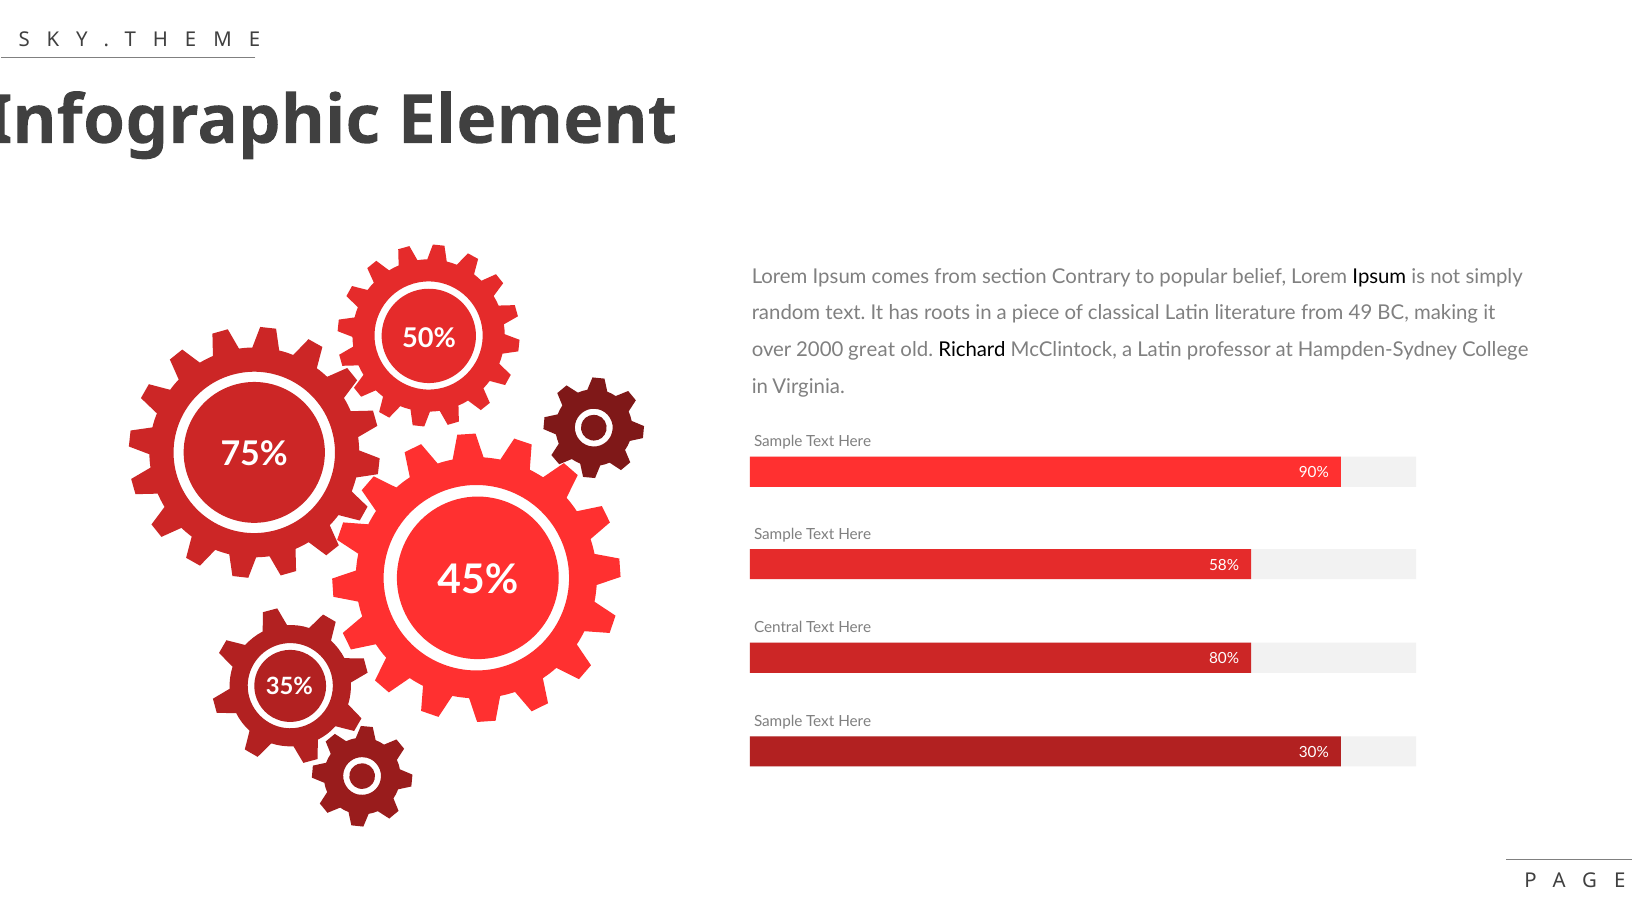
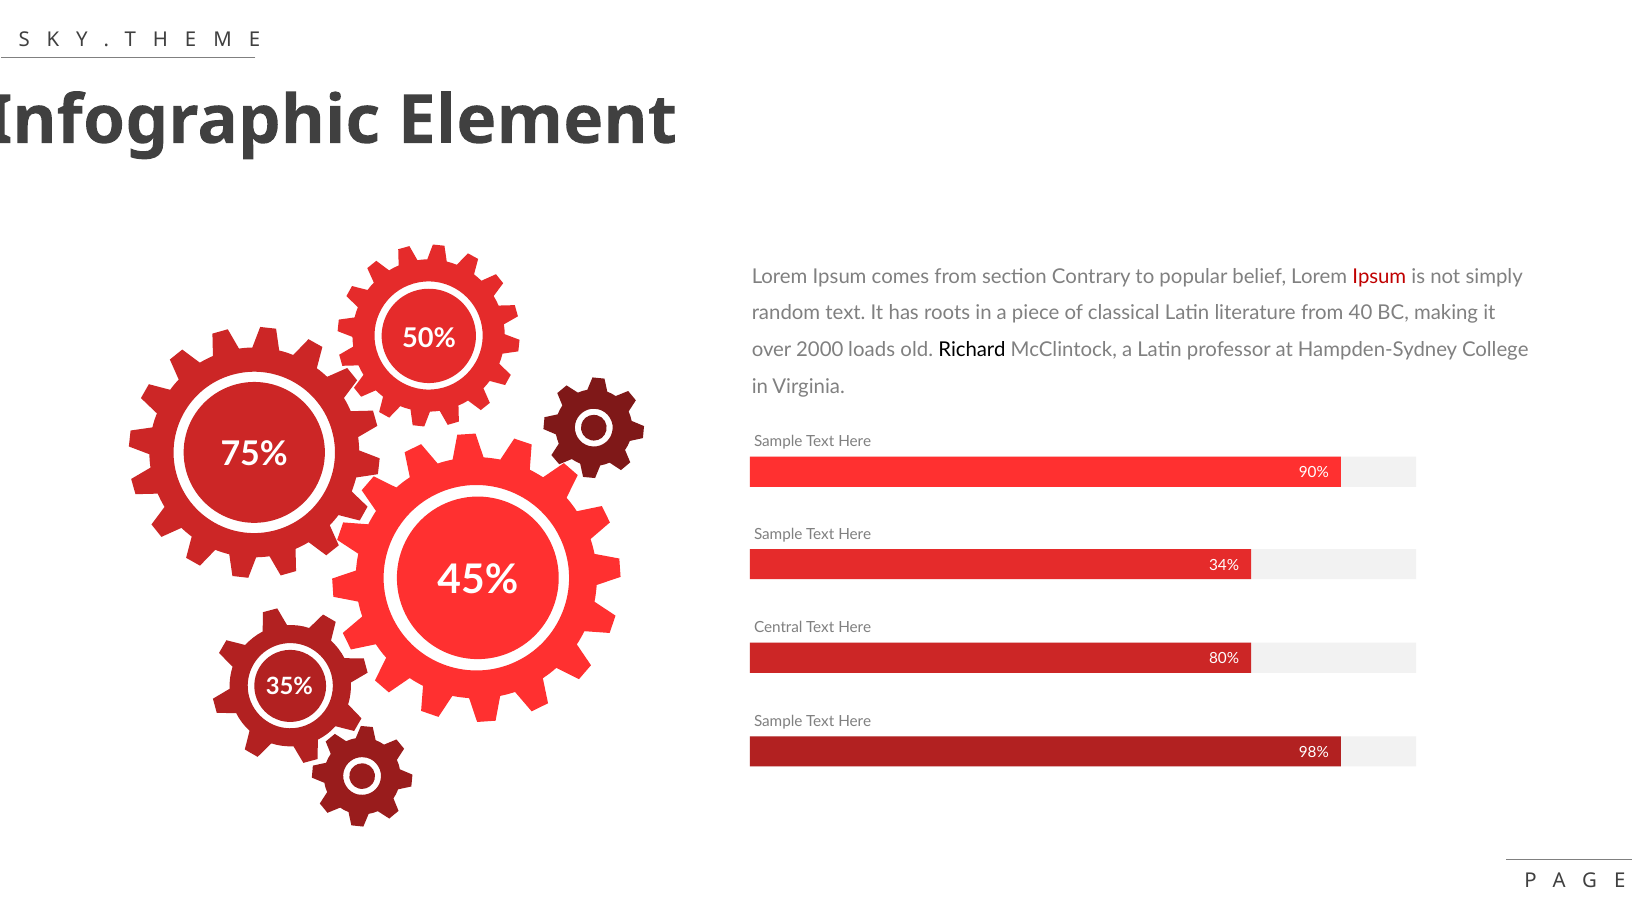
Ipsum colour: black -> red (1379, 276)
49: 49 -> 40 (1361, 313)
great: great -> loads (872, 350)
58%: 58% -> 34% (1224, 565)
30%: 30% -> 98% (1314, 752)
